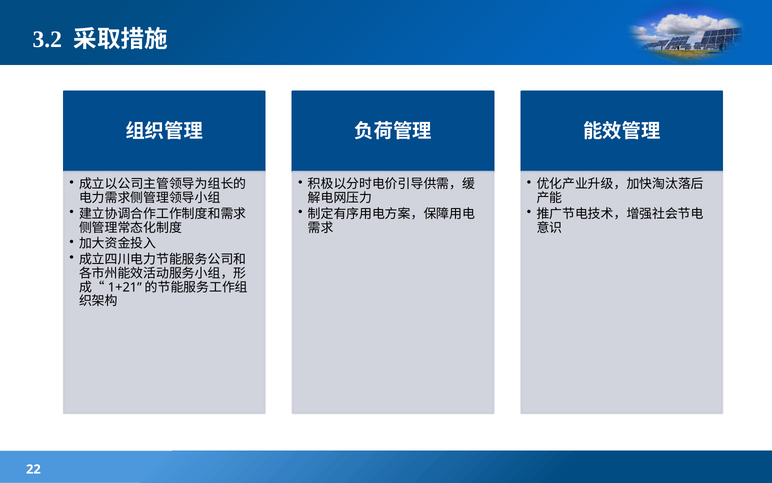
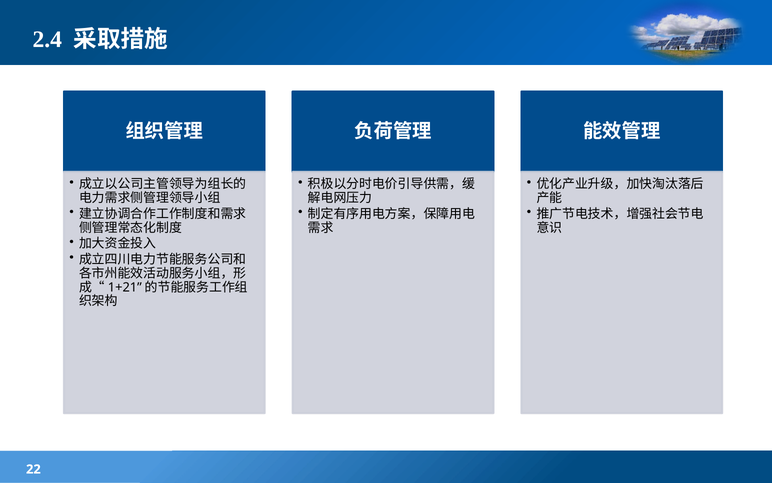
3.2: 3.2 -> 2.4 (47, 39)
